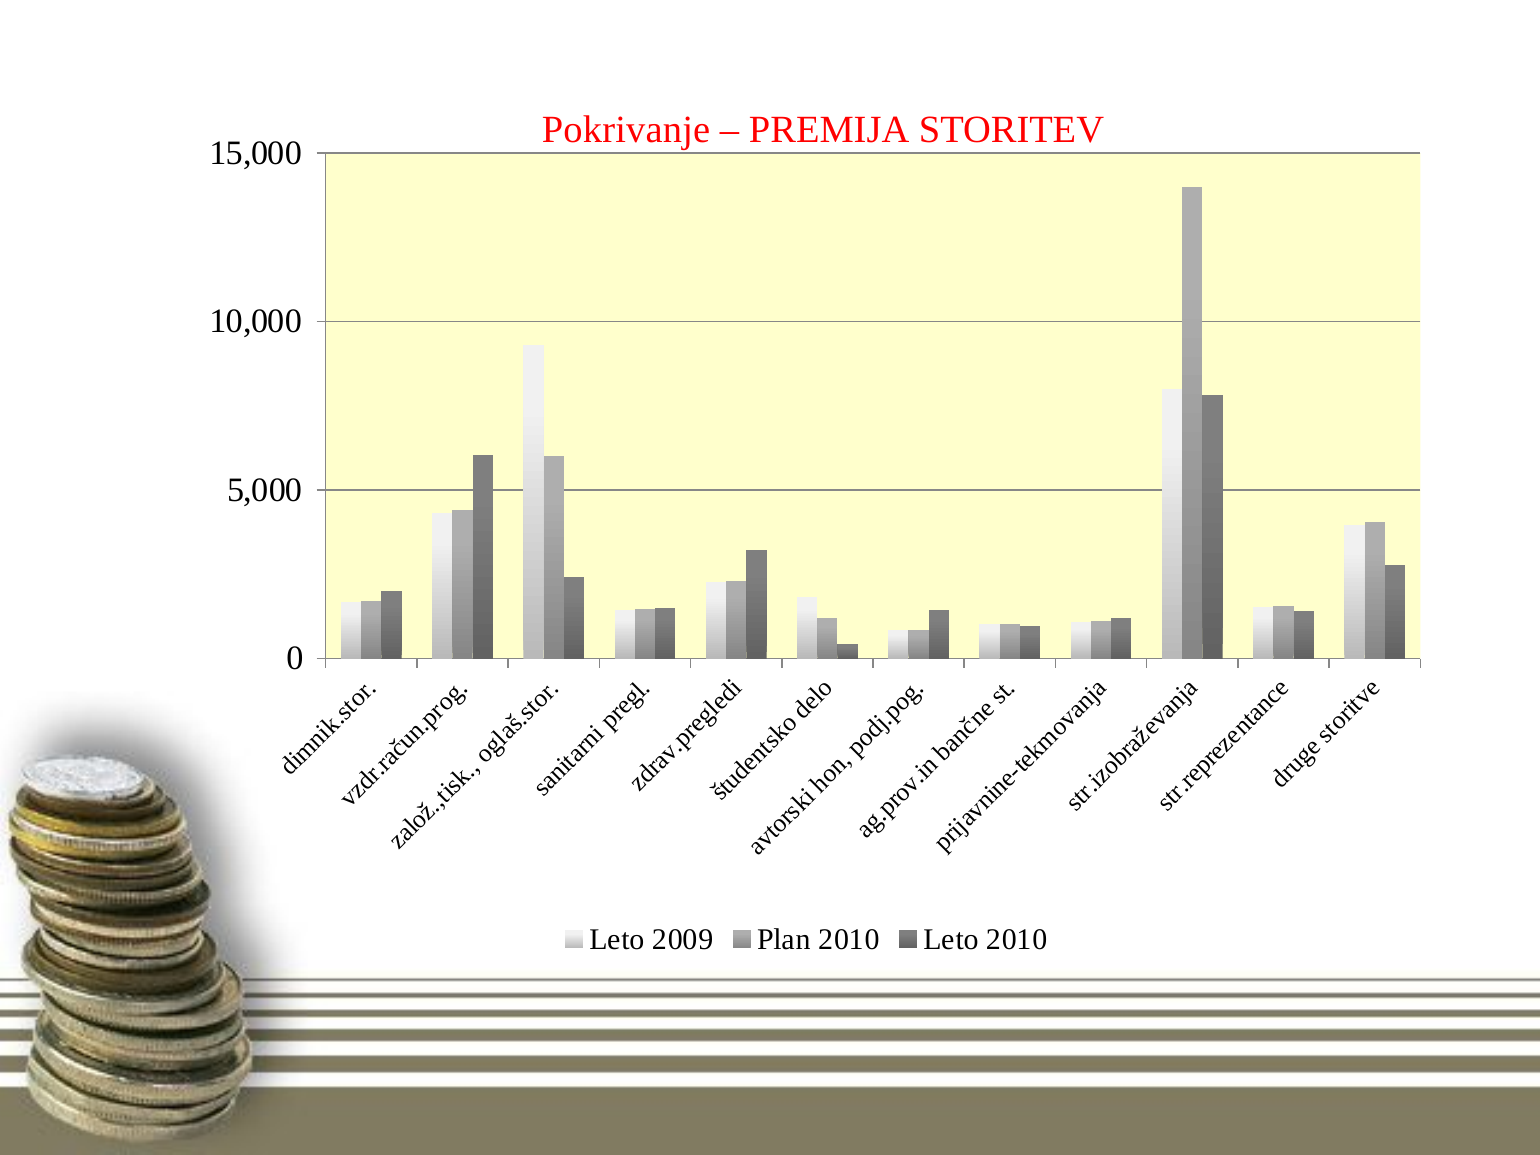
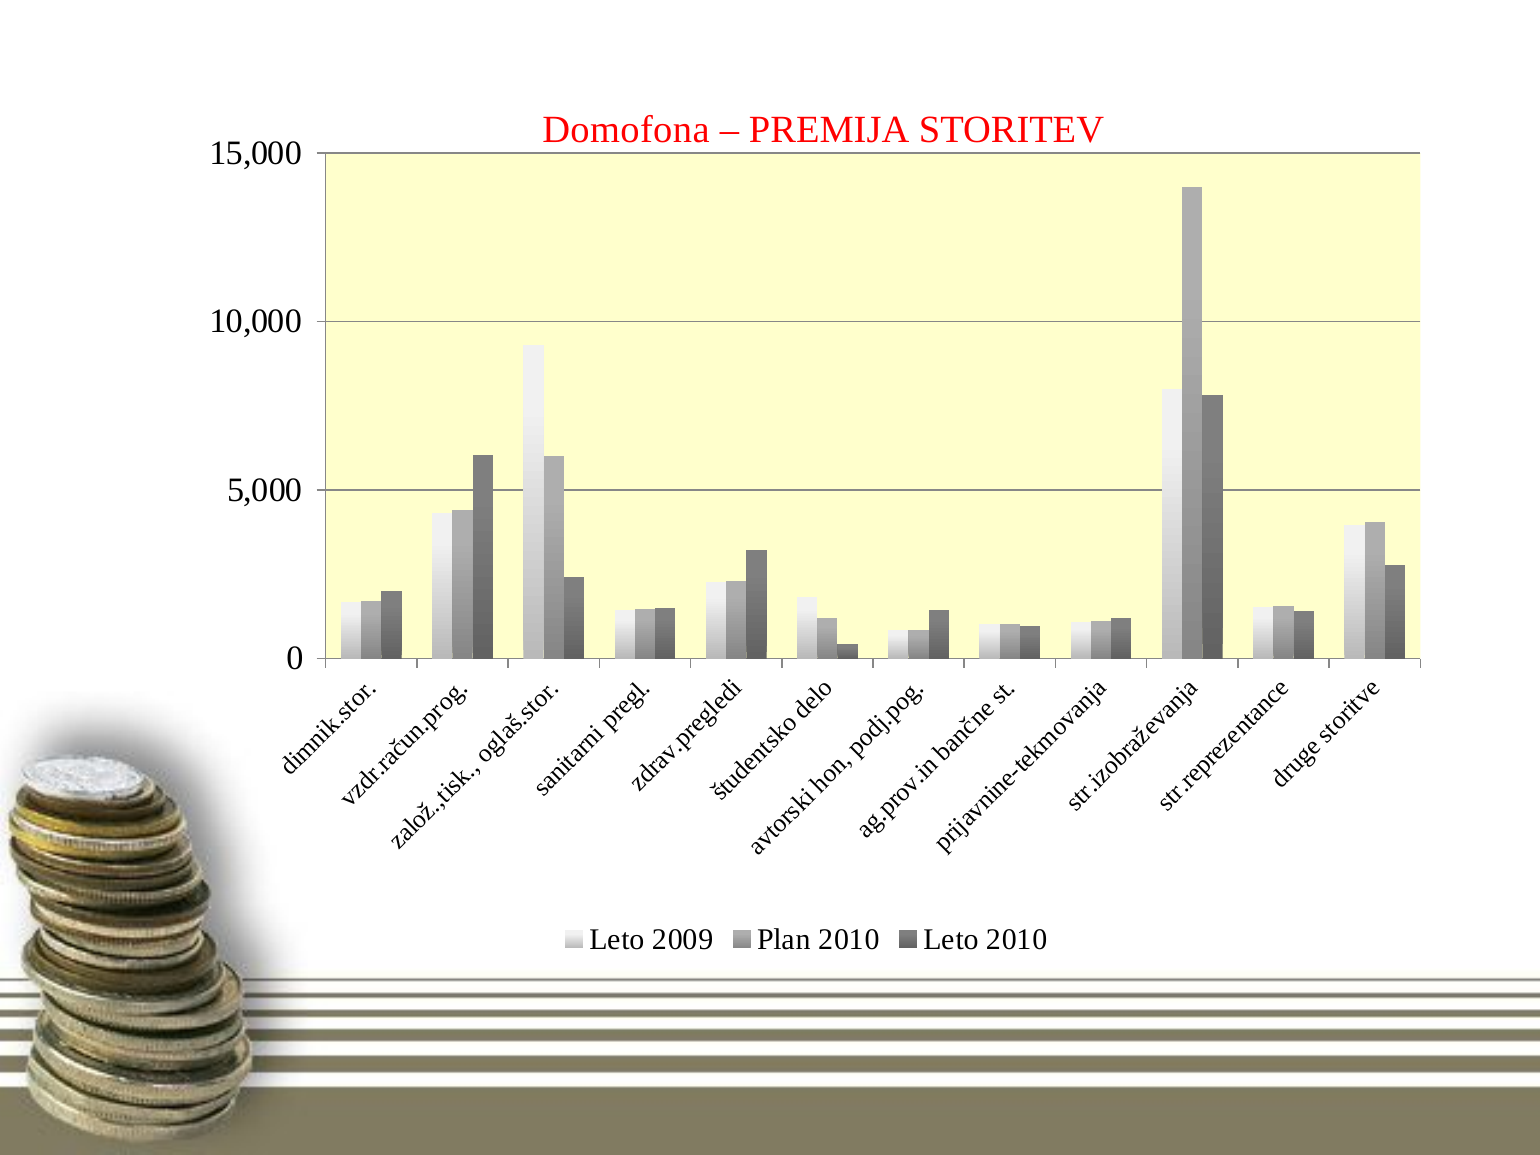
Pokrivanje: Pokrivanje -> Domofona (626, 130)
